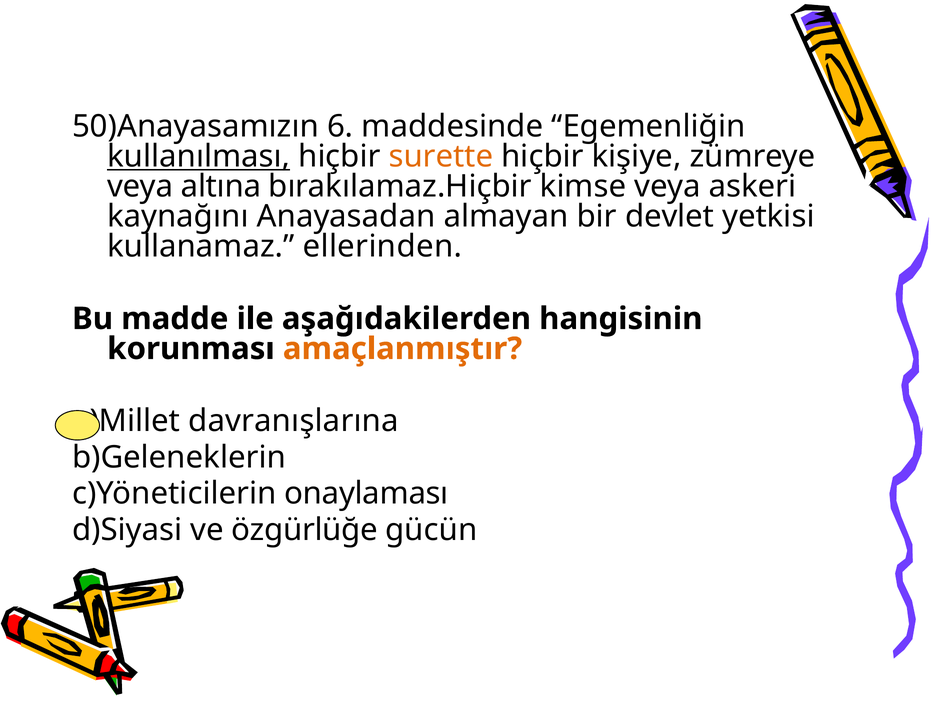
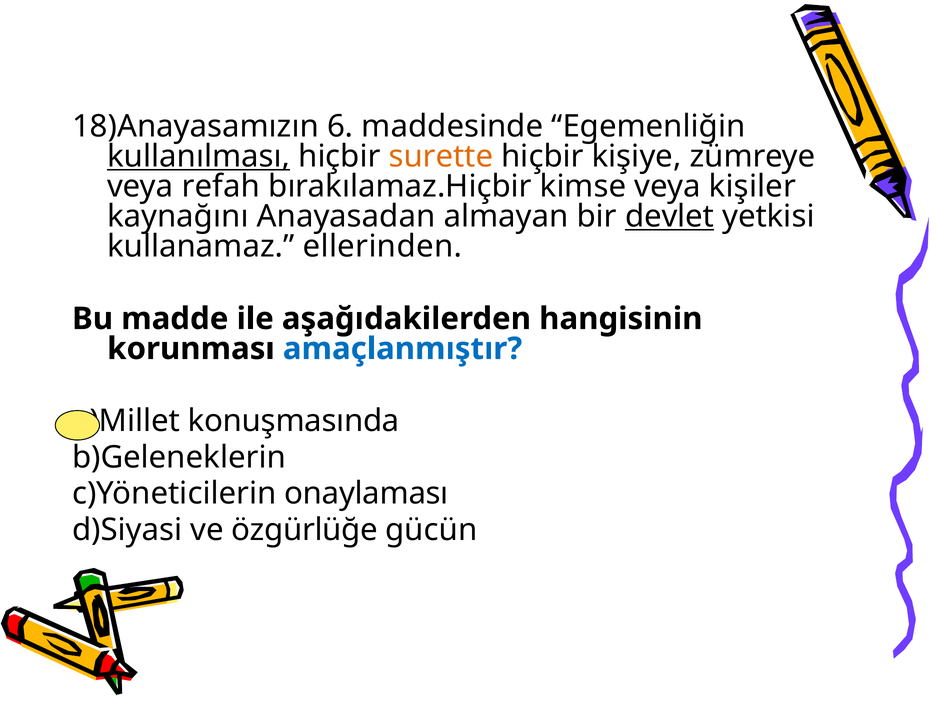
50)Anayasamızın: 50)Anayasamızın -> 18)Anayasamızın (195, 126)
altına: altına -> refah (221, 186)
askeri: askeri -> kişiler (753, 186)
devlet underline: none -> present (670, 216)
amaçlanmıştır colour: orange -> blue (403, 349)
davranışlarına: davranışlarına -> konuşmasında (294, 421)
